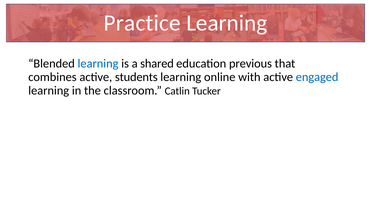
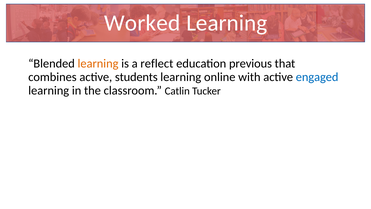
Practice: Practice -> Worked (142, 23)
learning colour: blue -> orange (98, 64)
shared: shared -> reflect (157, 64)
